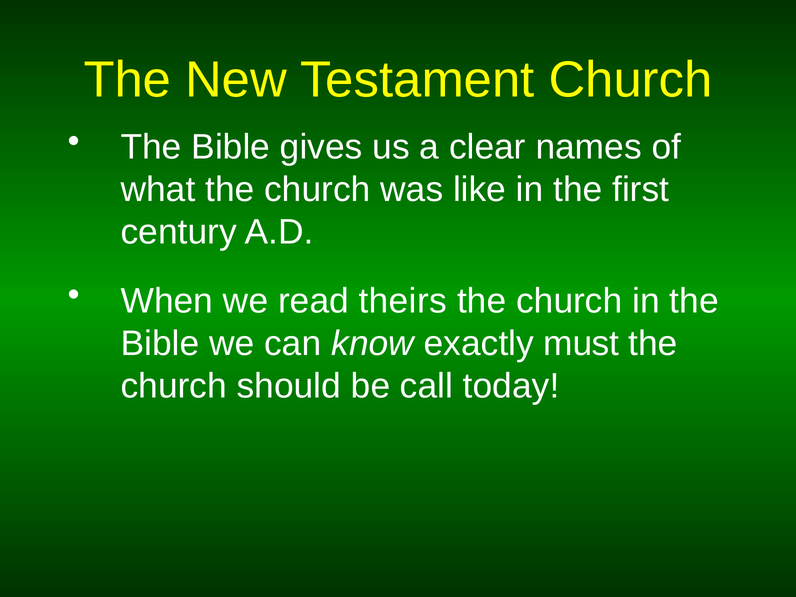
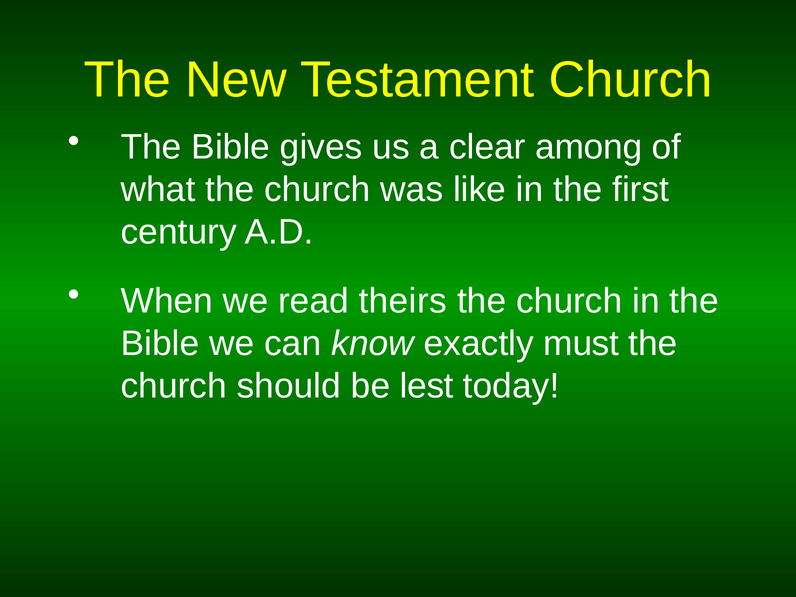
names: names -> among (589, 147)
call: call -> lest (427, 386)
